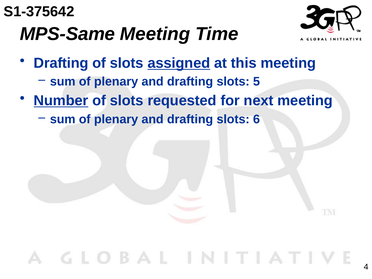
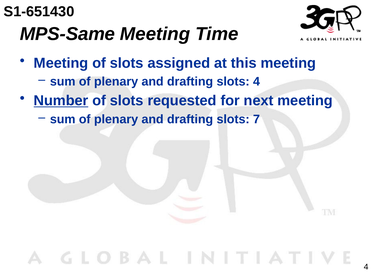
S1-375642: S1-375642 -> S1-651430 (39, 12)
Drafting: Drafting -> Meeting (61, 63)
assigned underline: present -> none (179, 63)
slots 5: 5 -> 4 (257, 82)
6: 6 -> 7 (257, 119)
